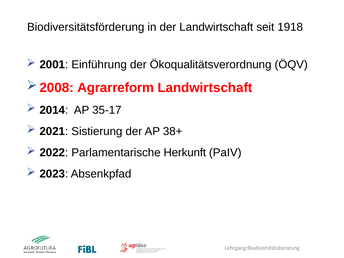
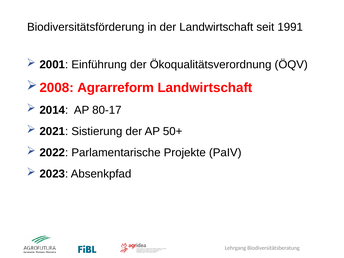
1918: 1918 -> 1991 (290, 27)
35-17: 35-17 -> 80-17 (107, 110)
38+: 38+ -> 50+ (173, 131)
Herkunft: Herkunft -> Projekte (185, 153)
